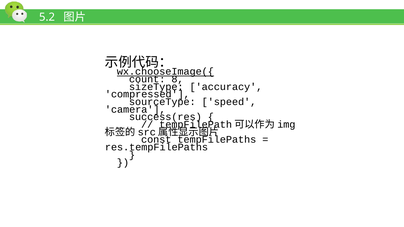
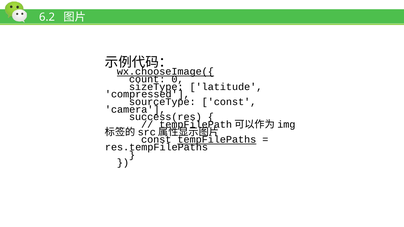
5.2: 5.2 -> 6.2 (47, 17)
8: 8 -> 0 (177, 79)
accuracy: accuracy -> latitude (226, 87)
sourceType speed: speed -> const (229, 102)
tempFilePaths underline: none -> present (217, 140)
